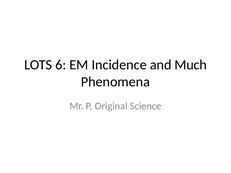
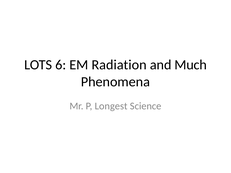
Incidence: Incidence -> Radiation (119, 65)
Original: Original -> Longest (111, 106)
